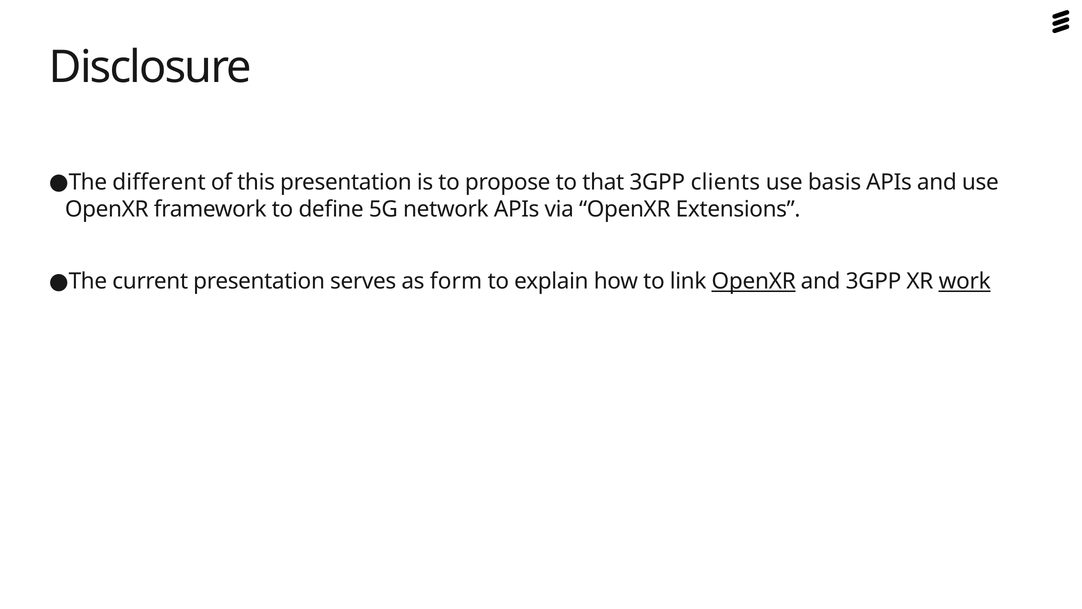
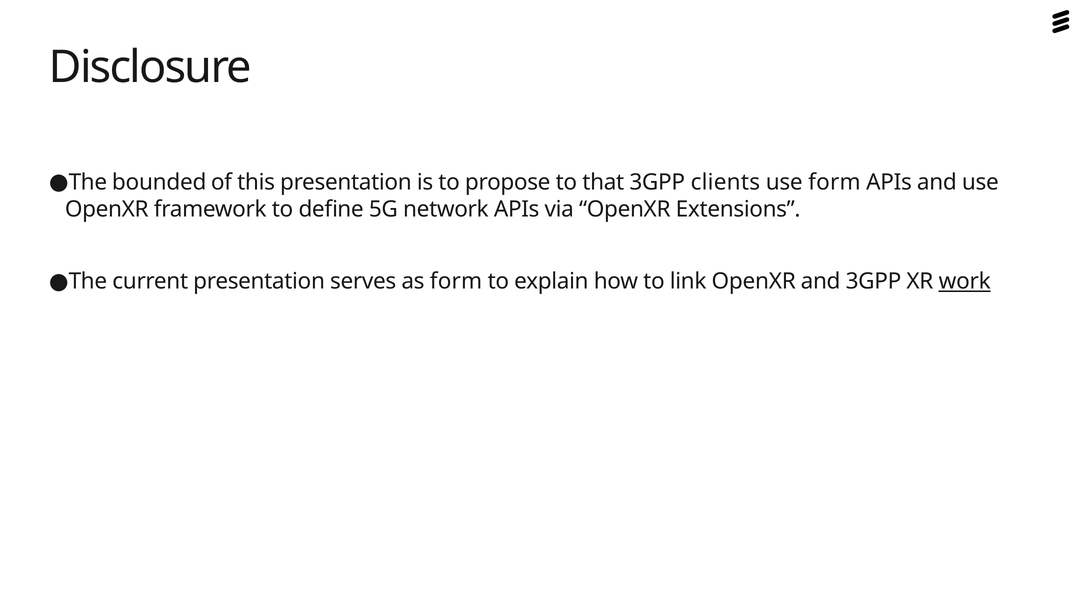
different: different -> bounded (159, 182)
use basis: basis -> form (834, 182)
OpenXR underline: present -> none (754, 281)
